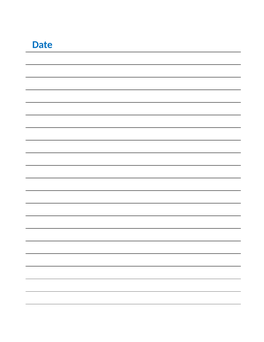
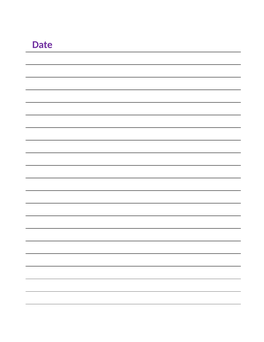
Date colour: blue -> purple (42, 45)
